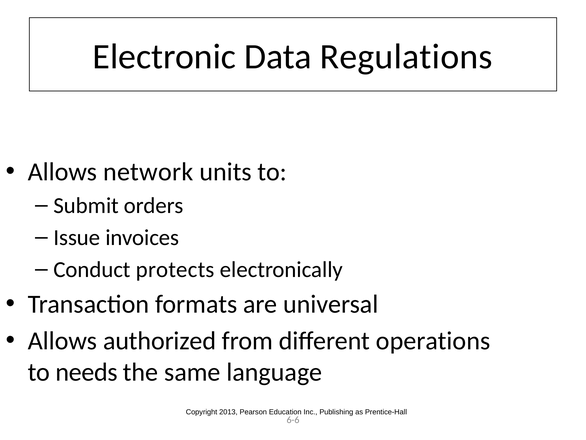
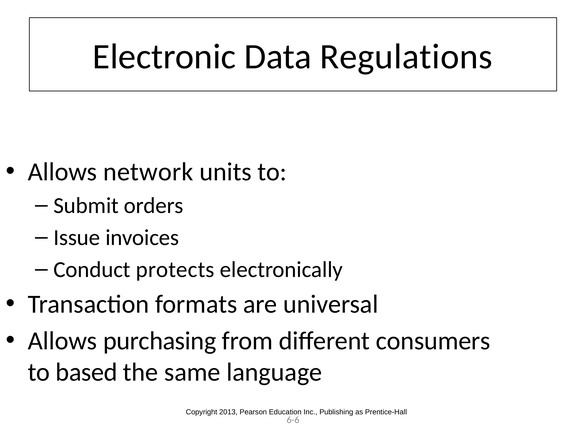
authorized: authorized -> purchasing (160, 341)
operations: operations -> consumers (433, 341)
needs: needs -> based (87, 372)
